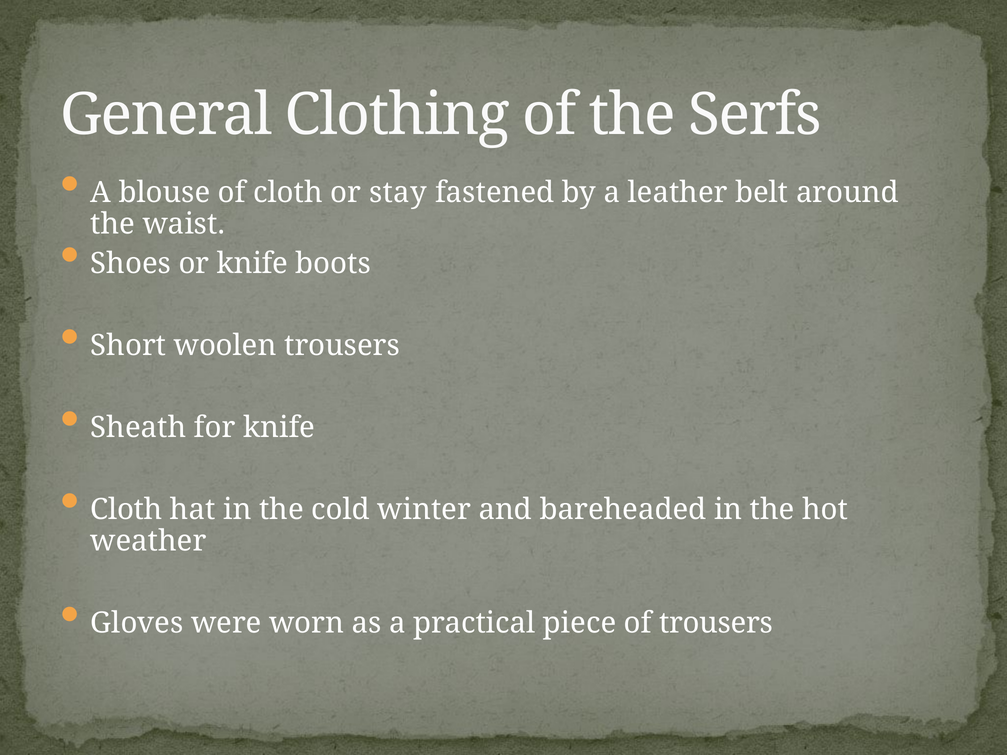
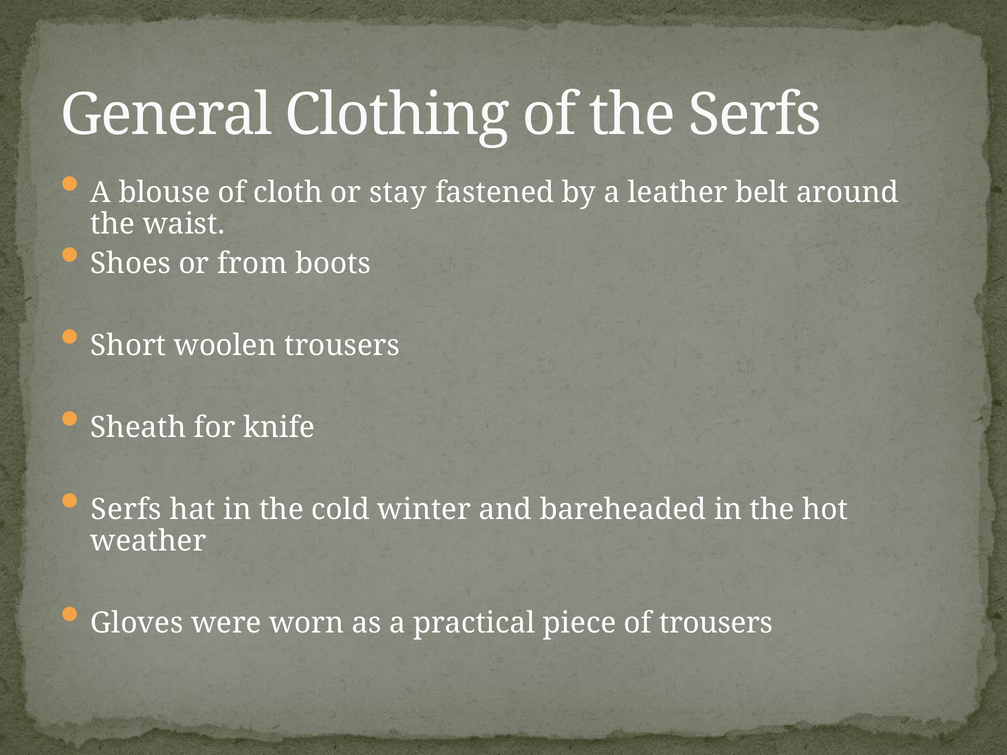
or knife: knife -> from (252, 263)
Cloth: Cloth -> Serfs (126, 510)
